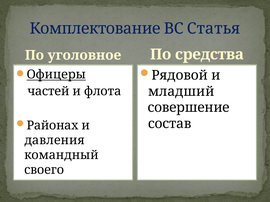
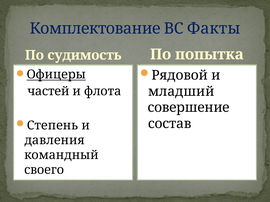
Статья: Статья -> Факты (214, 29)
средства: средства -> попытка (209, 55)
уголовное: уголовное -> судимость (84, 55)
Районах: Районах -> Степень (52, 126)
